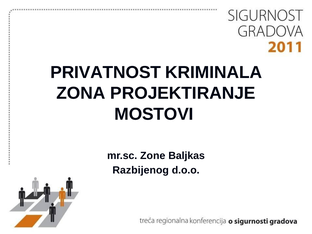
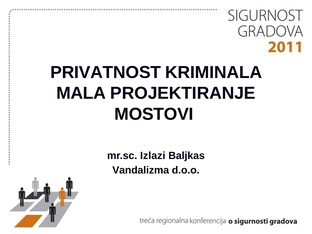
ZONA: ZONA -> MALA (81, 93)
Zone: Zone -> Izlazi (153, 156)
Razbijenog: Razbijenog -> Vandalizma (141, 170)
